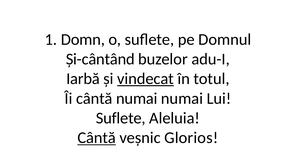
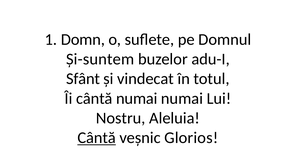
Și-cântând: Și-cântând -> Și-suntem (100, 59)
Iarbă: Iarbă -> Sfânt (83, 79)
vindecat underline: present -> none (145, 79)
Suflete: Suflete -> Nostru (121, 118)
